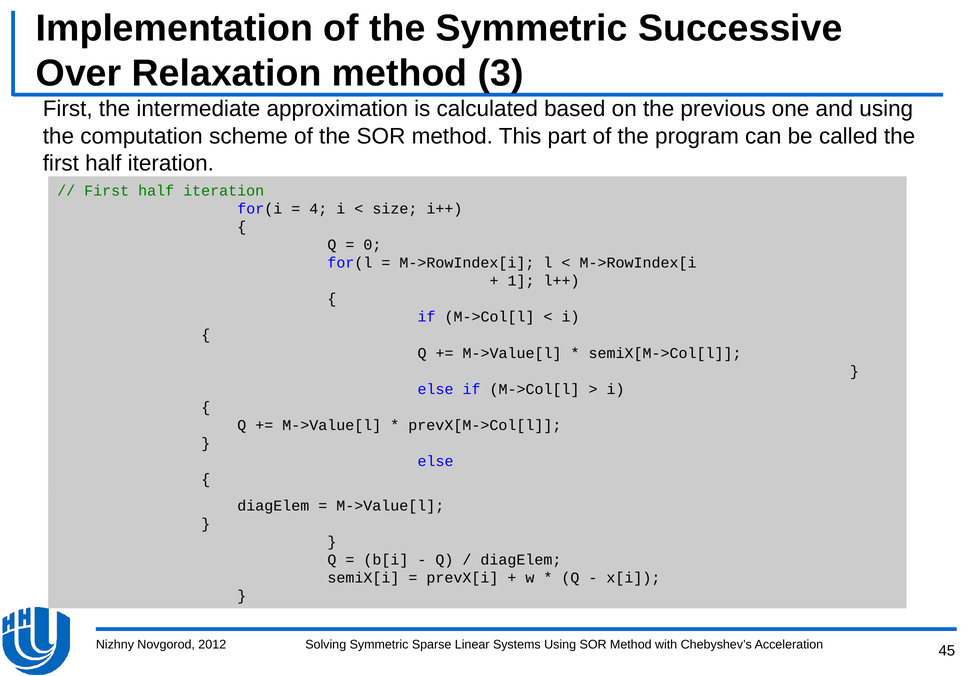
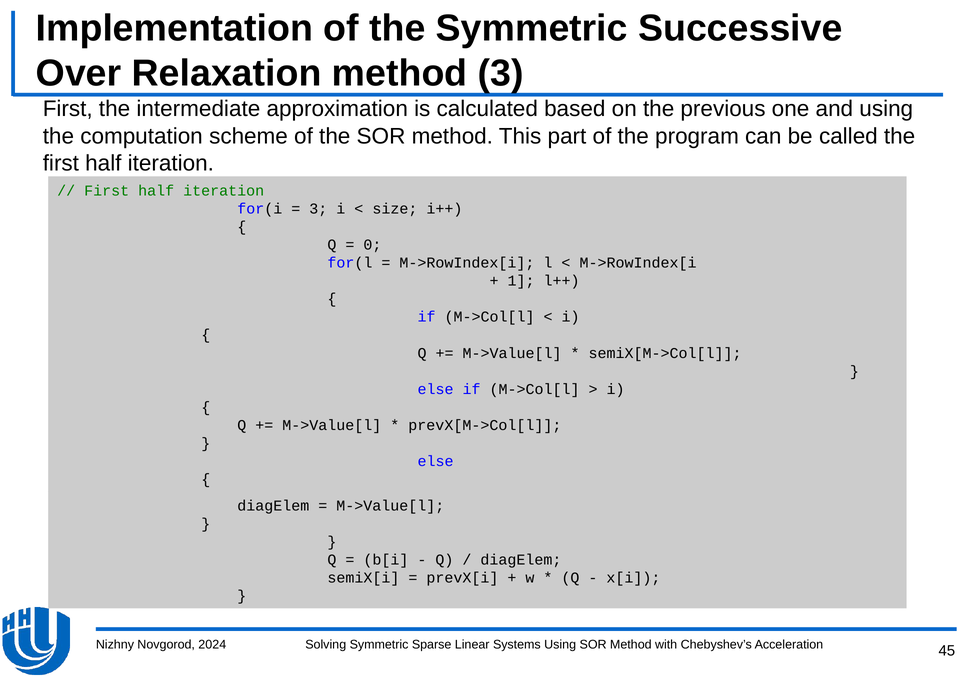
4: 4 -> 3 (318, 209)
2012: 2012 -> 2024 (212, 644)
